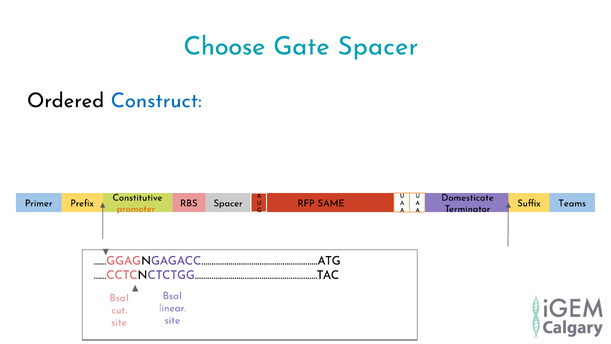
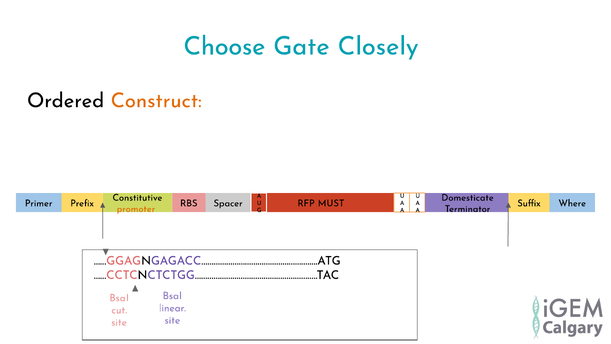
Gate Spacer: Spacer -> Closely (378, 46)
Construct colour: blue -> orange (156, 100)
SAME: SAME -> MUST (331, 203)
Teams: Teams -> Where (572, 203)
